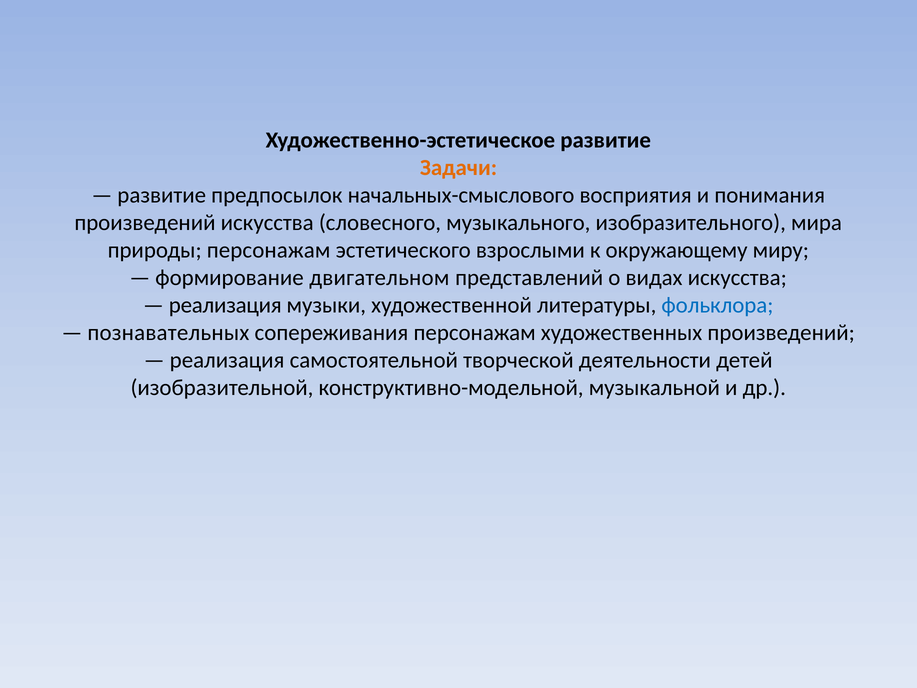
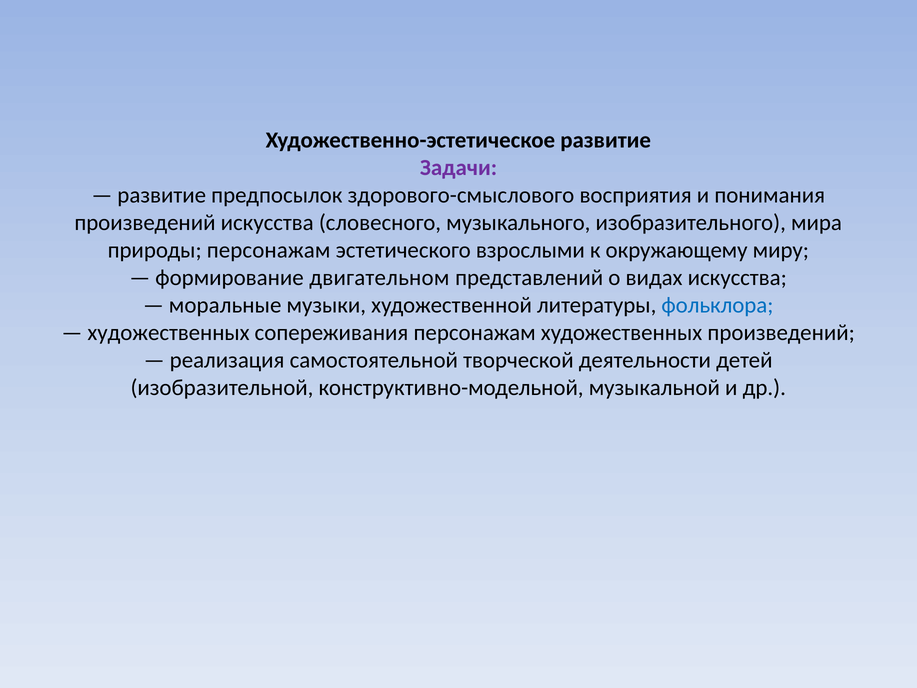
Задачи colour: orange -> purple (458, 168)
начальных-смыслового: начальных-смыслового -> здорового-смыслового (461, 195)
реализация: реализация -> моральные (225, 305)
познавательных: познавательных -> художественных (168, 333)
